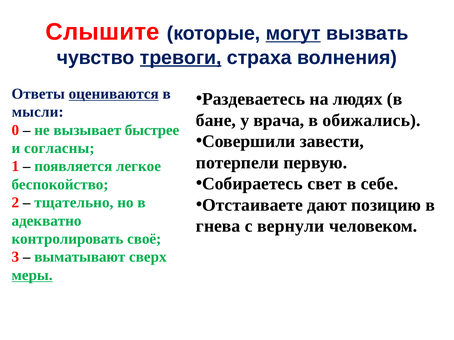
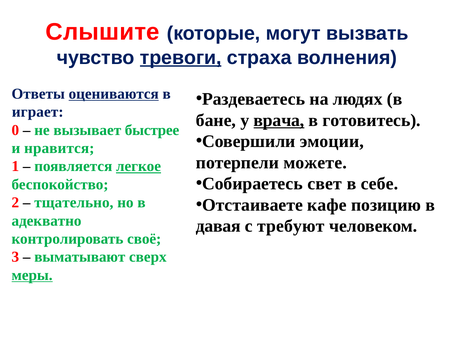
могут underline: present -> none (293, 33)
мысли: мысли -> играет (38, 112)
врача underline: none -> present (279, 120)
обижались: обижались -> готовитесь (372, 120)
завести: завести -> эмоции (332, 142)
согласны: согласны -> нравится (59, 148)
первую: первую -> можете (315, 163)
легкое underline: none -> present (139, 167)
дают: дают -> кафе (327, 205)
гнева: гнева -> давая (218, 226)
вернули: вернули -> требуют (291, 226)
